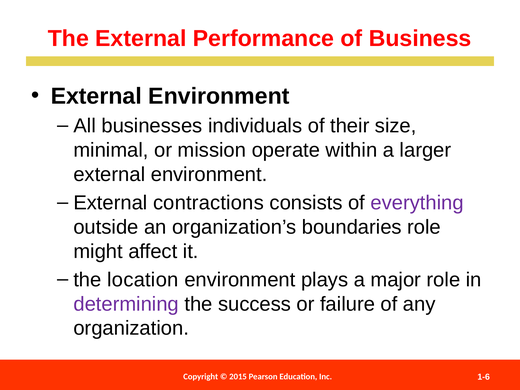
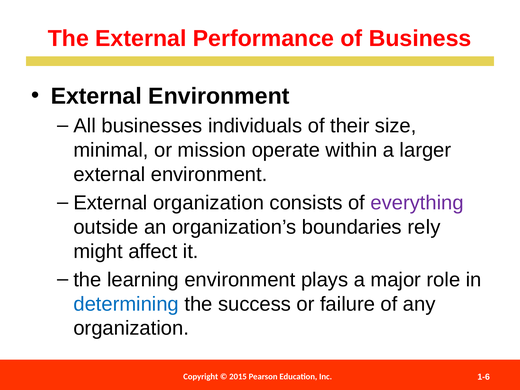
External contractions: contractions -> organization (208, 203)
boundaries role: role -> rely (424, 227)
location: location -> learning (143, 280)
determining colour: purple -> blue (126, 304)
